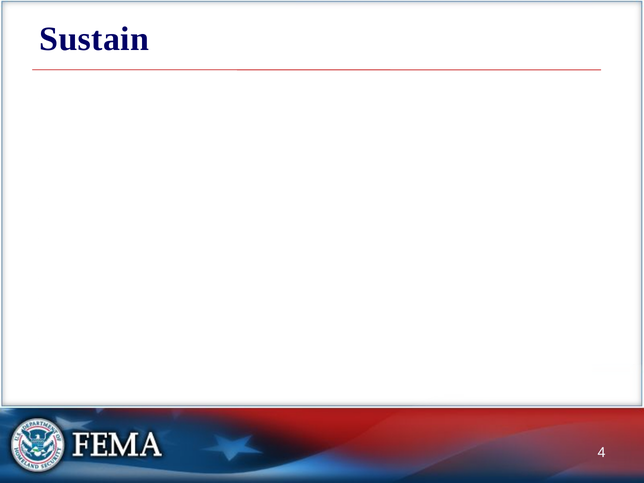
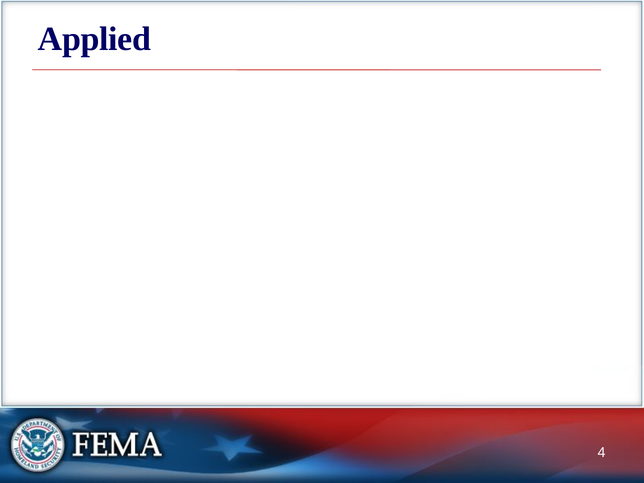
Sustain: Sustain -> Applied (95, 39)
